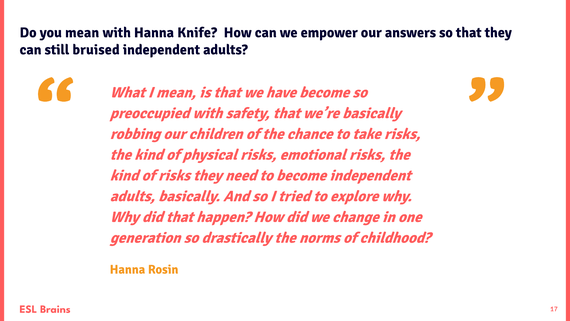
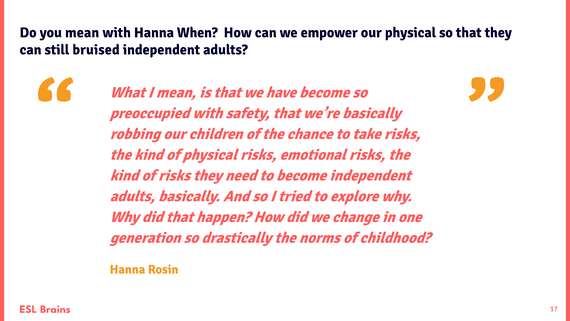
Knife: Knife -> When (197, 33)
our answers: answers -> physical (410, 33)
